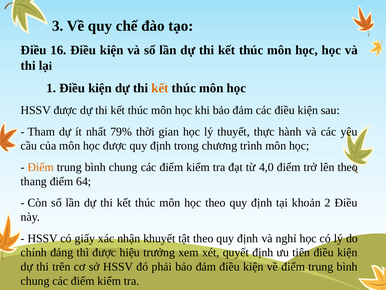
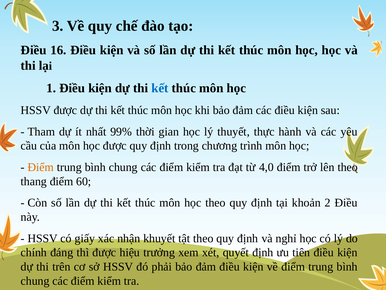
kết colour: orange -> blue (160, 88)
79%: 79% -> 99% (121, 131)
64: 64 -> 60 (84, 181)
